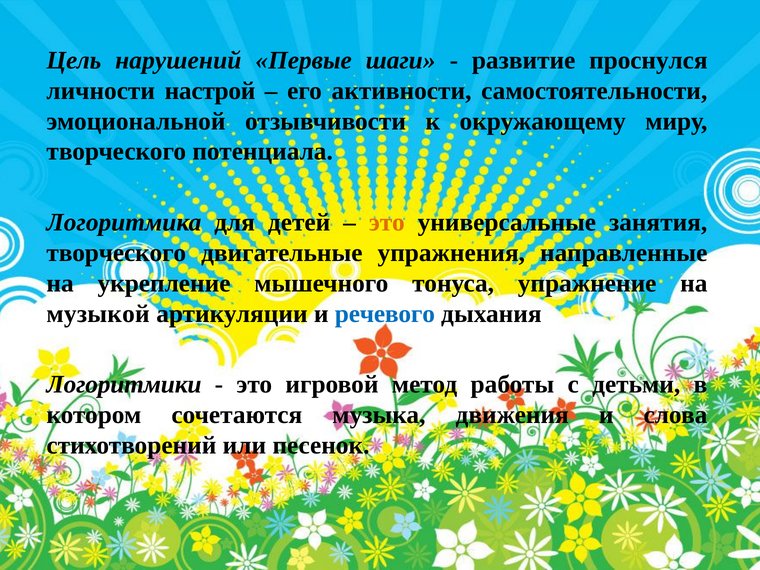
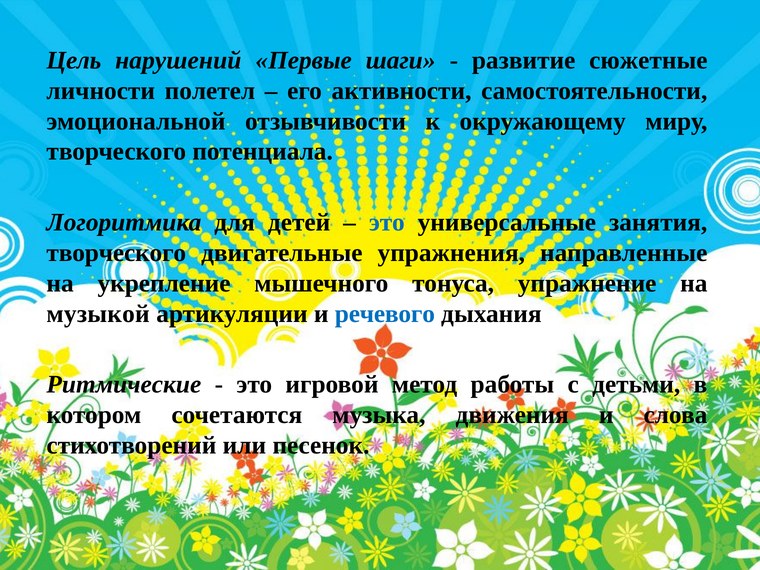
проснулся: проснулся -> сюжетные (648, 60)
настрой: настрой -> полетел (210, 91)
это colour: orange -> blue (387, 223)
Логоритмики: Логоритмики -> Ритмические (124, 385)
